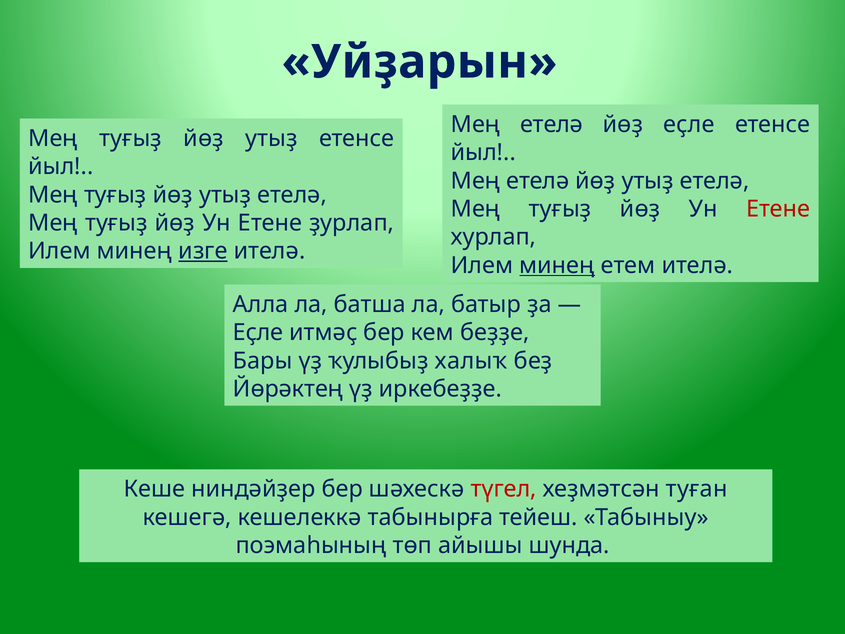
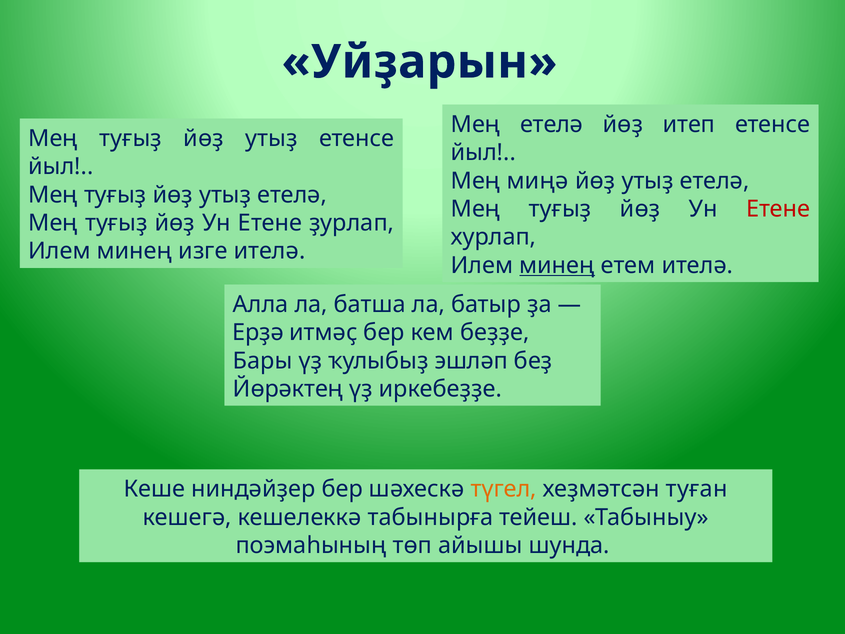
йөҙ еҫле: еҫле -> итеп (689, 124)
етелә: етелә -> миңә (538, 181)
изге underline: present -> none (203, 251)
Еҫле: Еҫле -> Ерҙә (258, 333)
халыҡ: халыҡ -> эшләп (471, 361)
түгел colour: red -> orange (504, 489)
